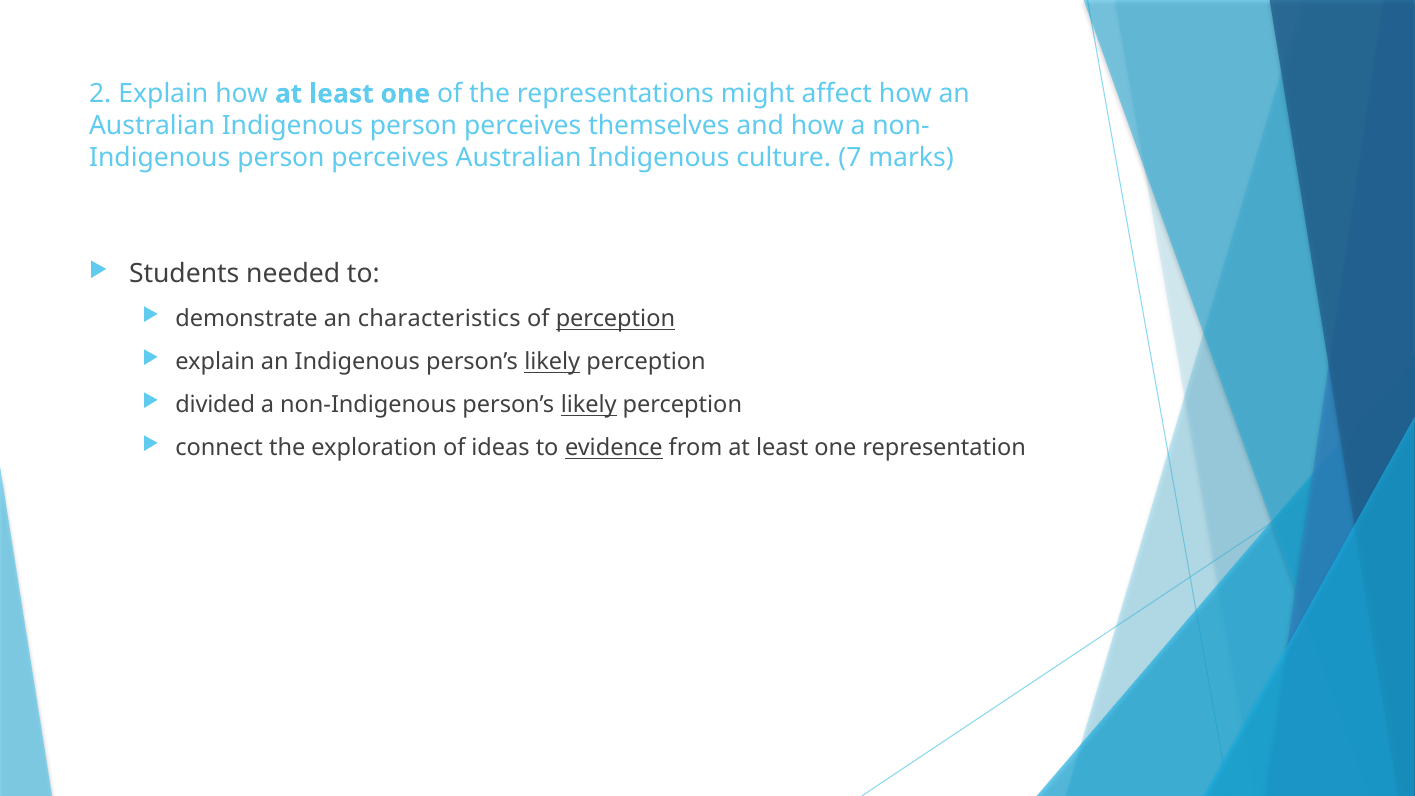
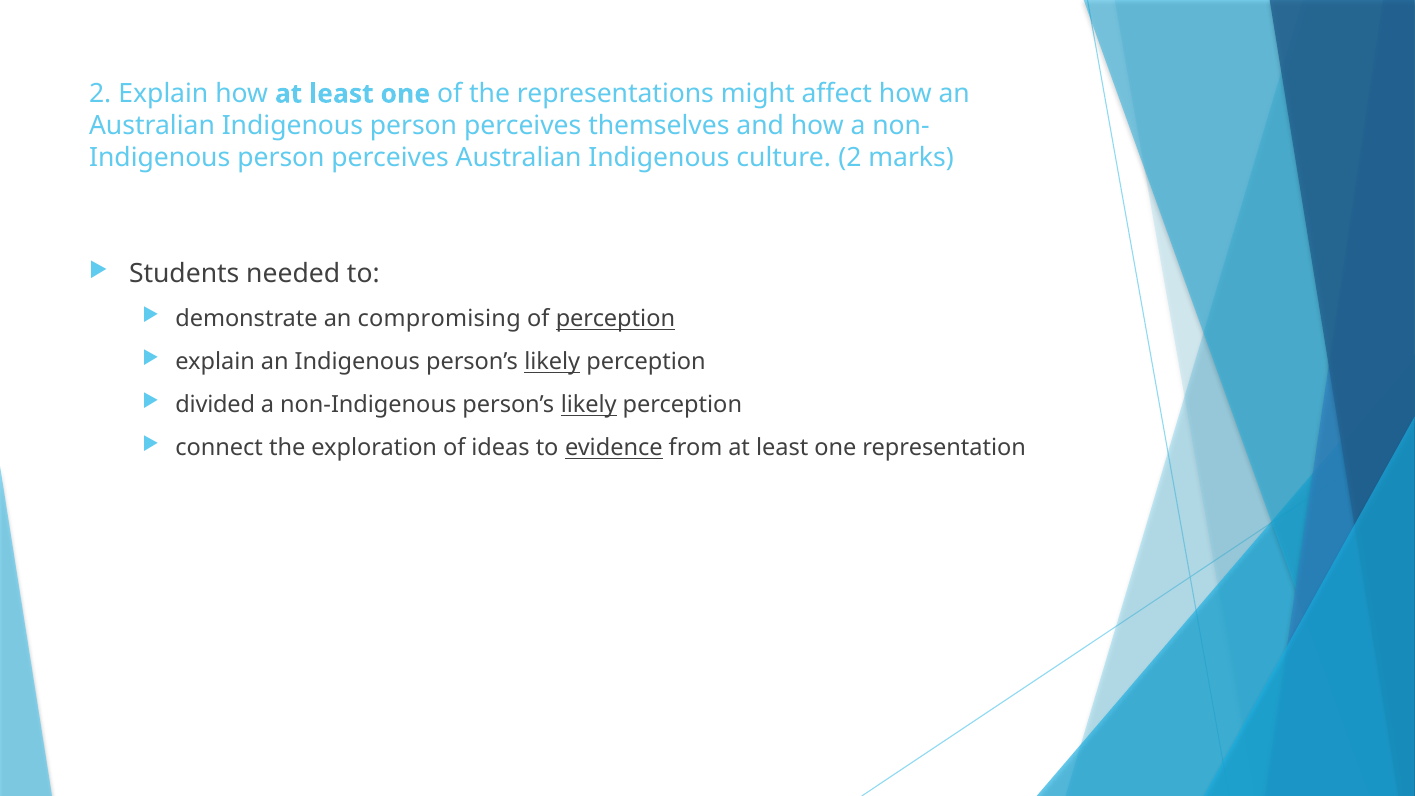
culture 7: 7 -> 2 (850, 157)
characteristics: characteristics -> compromising (439, 318)
